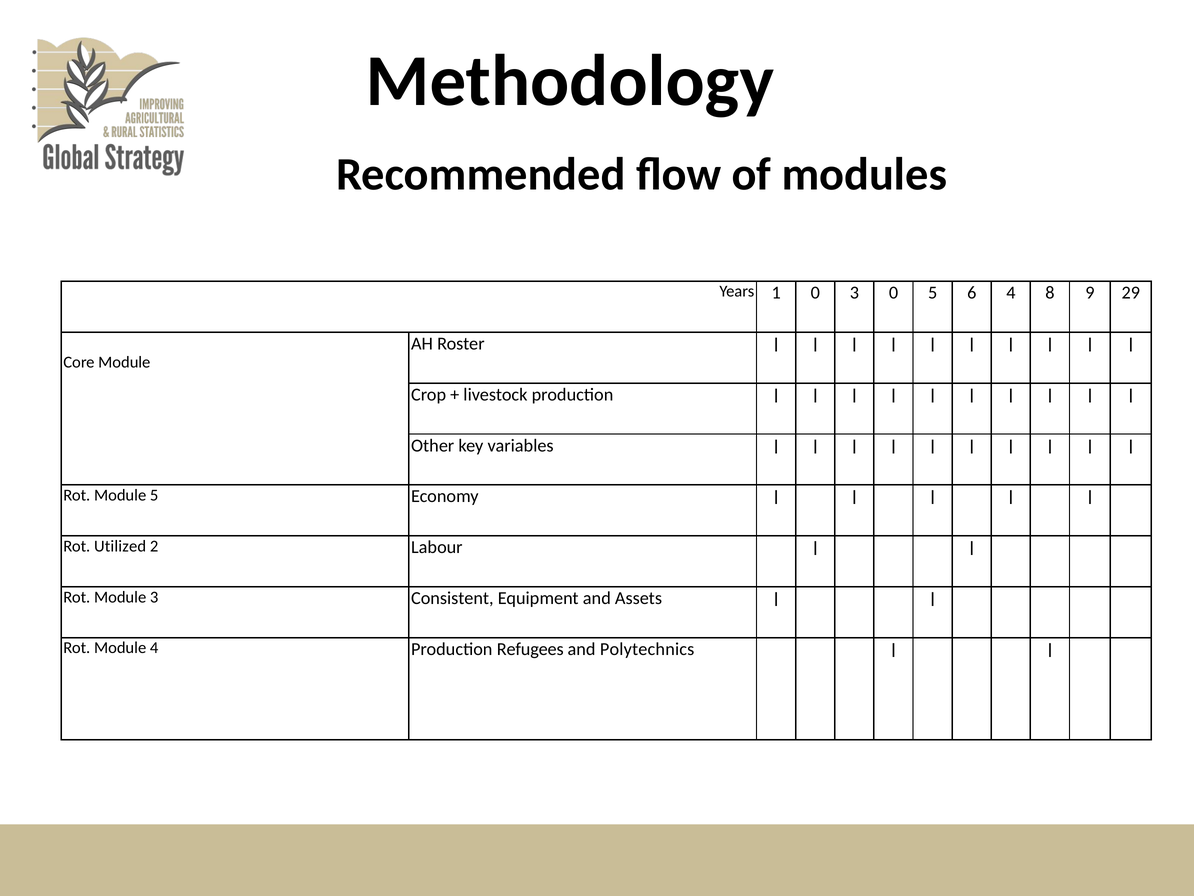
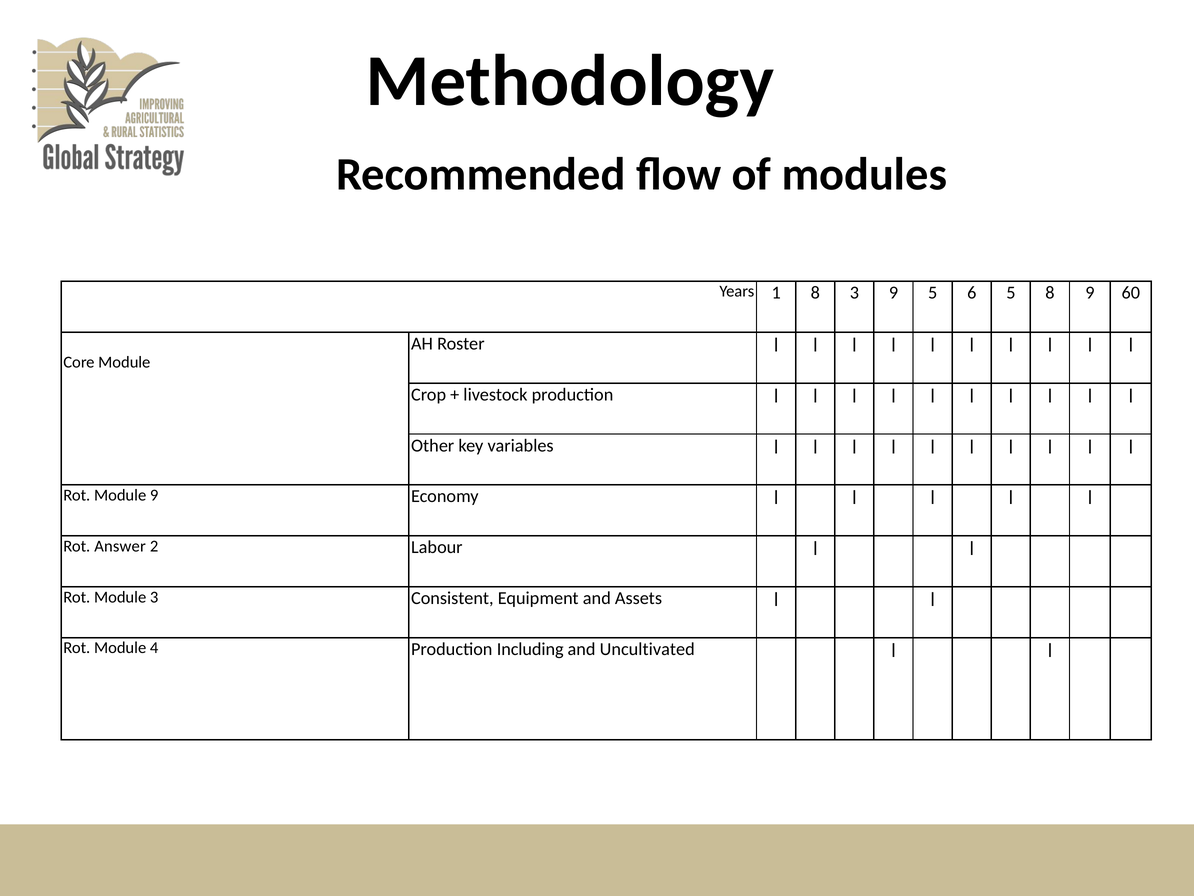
1 0: 0 -> 8 (815, 293)
3 0: 0 -> 9 (894, 293)
6 4: 4 -> 5 (1011, 293)
29: 29 -> 60 (1131, 293)
Module 5: 5 -> 9 (154, 495)
Utilized: Utilized -> Answer (120, 546)
Refugees: Refugees -> Including (530, 649)
Polytechnics: Polytechnics -> Uncultivated (647, 649)
